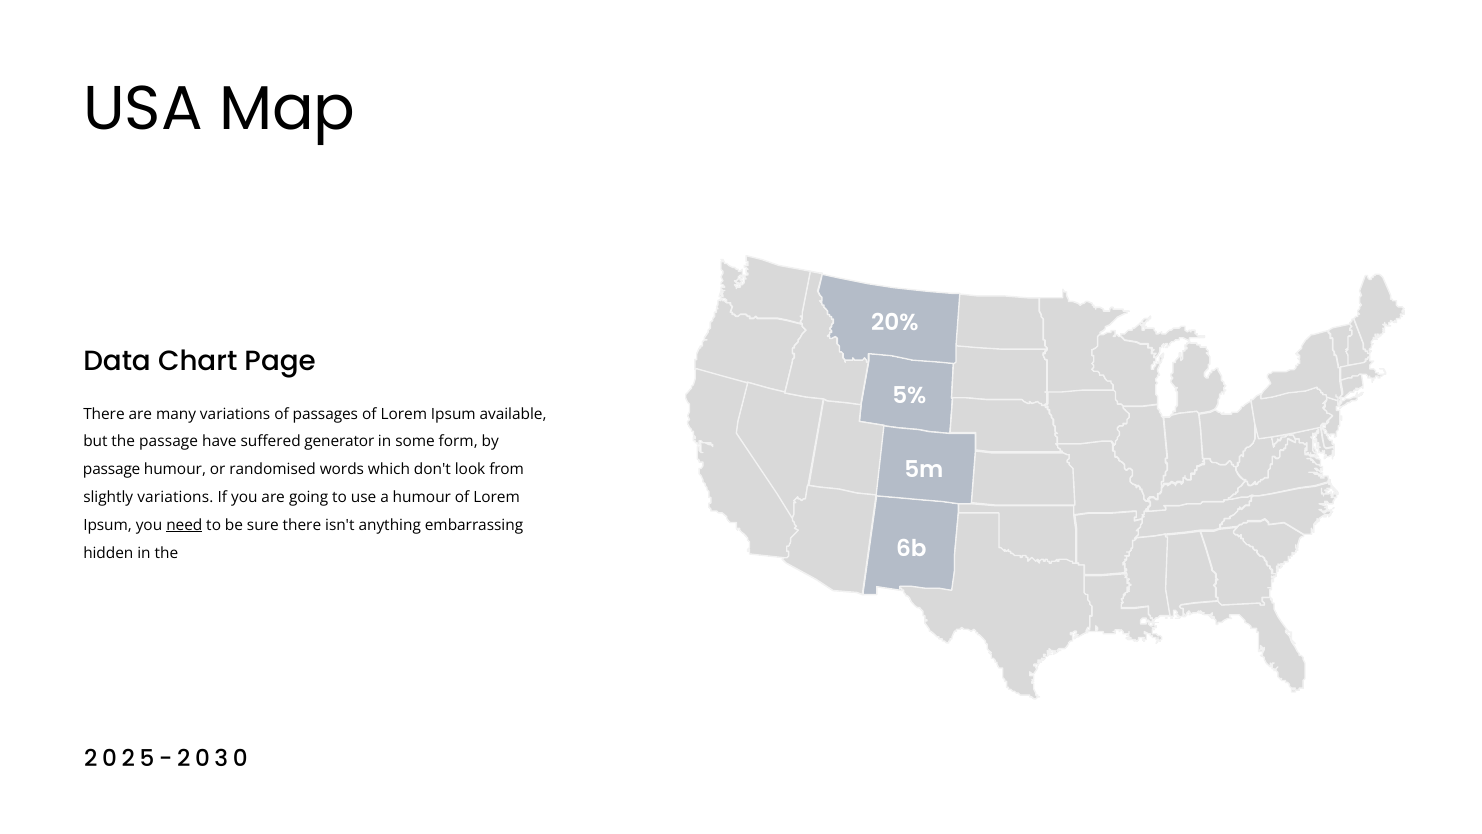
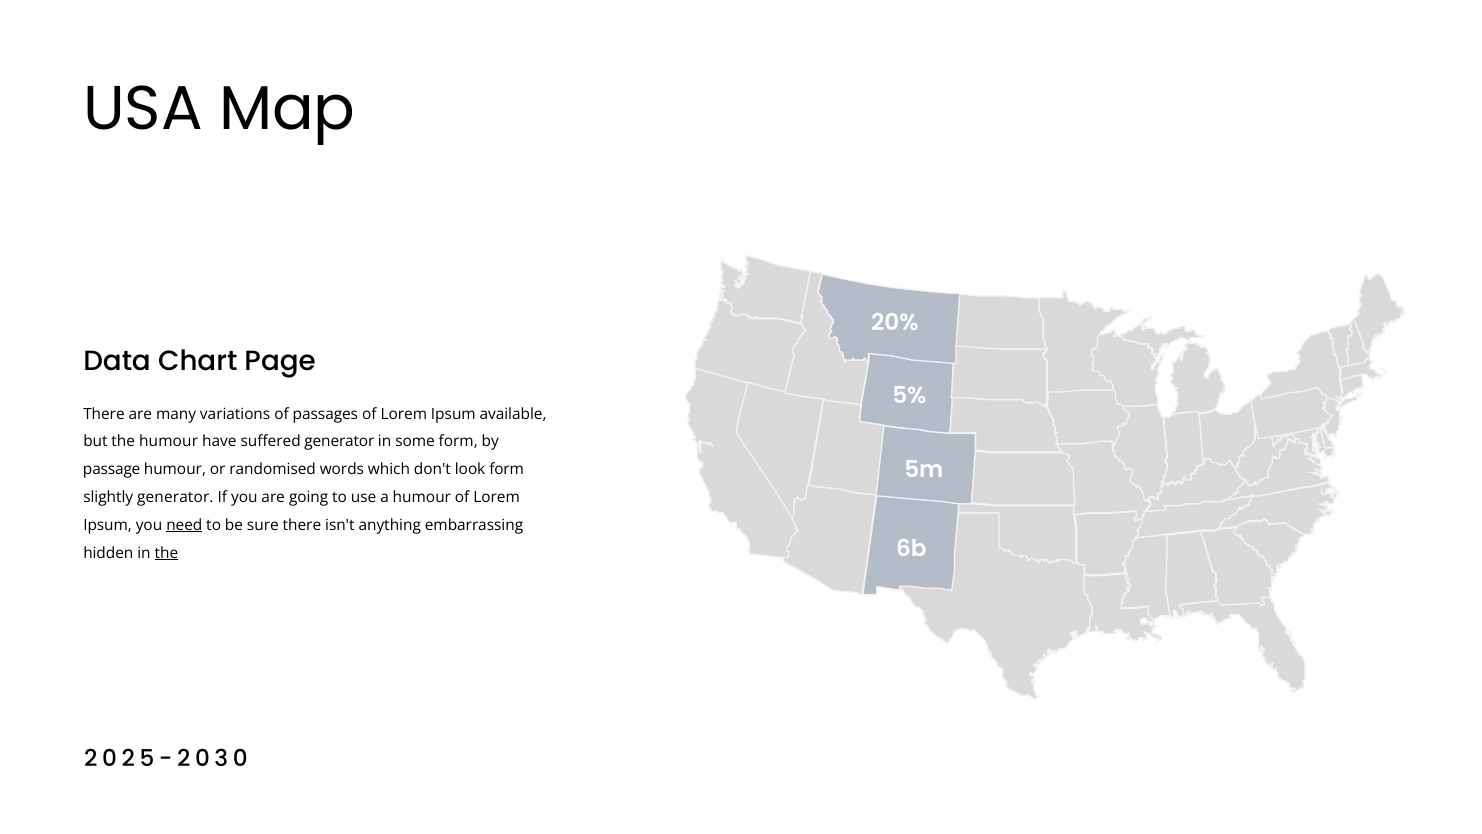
the passage: passage -> humour (169, 442)
look from: from -> form (507, 469)
slightly variations: variations -> generator (175, 497)
the underline: none -> present (166, 553)
